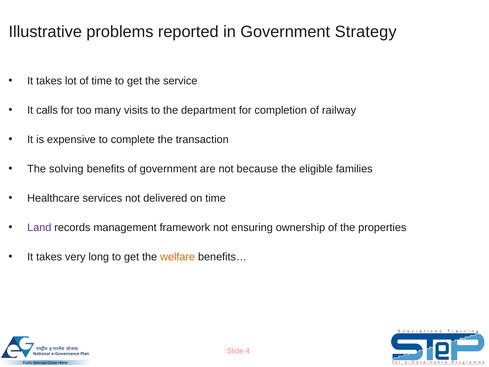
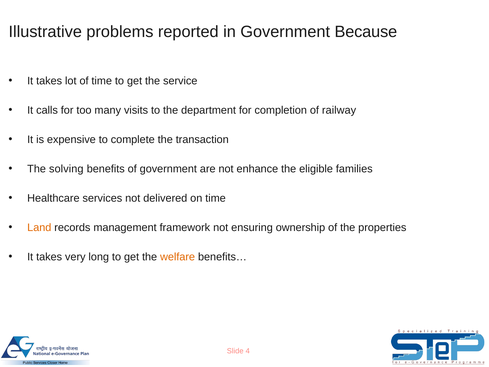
Strategy: Strategy -> Because (366, 32)
because: because -> enhance (257, 169)
Land colour: purple -> orange (39, 228)
